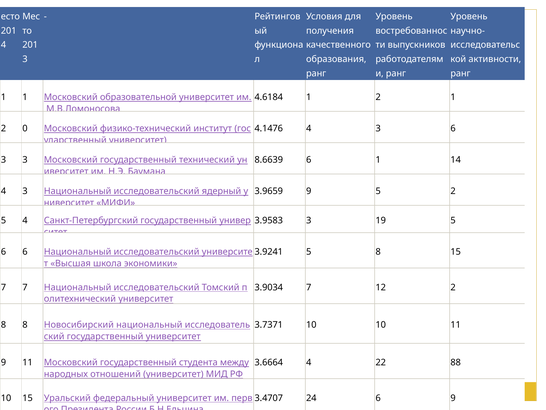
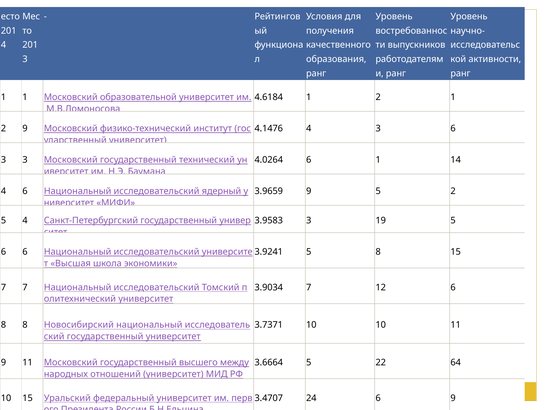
2 0: 0 -> 9 (25, 128)
8.6639: 8.6639 -> 4.0264 (269, 160)
3: 3 -> 6 (25, 191)
12 2: 2 -> 6 (453, 287)
студента: студента -> высшего (198, 362)
3.6664 4: 4 -> 5 (309, 362)
88: 88 -> 64 (456, 362)
